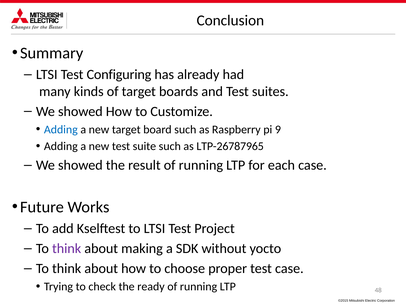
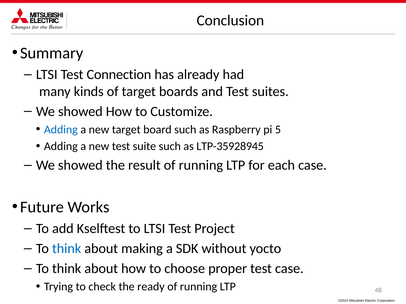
Configuring: Configuring -> Connection (119, 75)
9: 9 -> 5 (278, 130)
LTP-26787965: LTP-26787965 -> LTP-35928945 (230, 147)
think colour: purple -> blue (67, 249)
